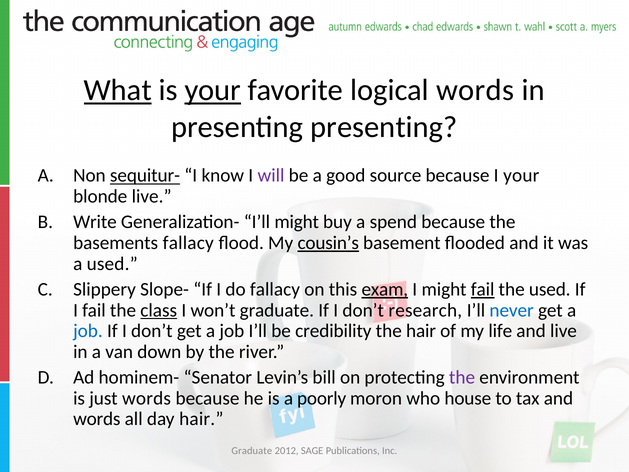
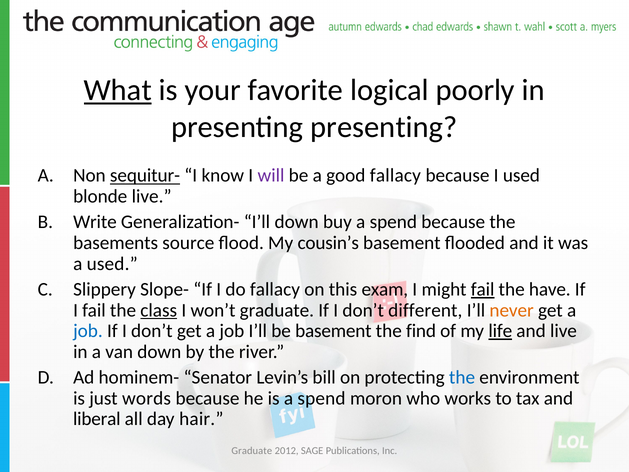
your underline: present -> none (213, 90)
logical words: words -> poorly (475, 90)
good source: source -> fallacy (395, 175)
I your: your -> used (521, 175)
I’ll might: might -> down (297, 222)
basements fallacy: fallacy -> source (188, 243)
cousin’s underline: present -> none (328, 243)
exam underline: present -> none (385, 289)
the used: used -> have (550, 289)
research: research -> different (425, 310)
never colour: blue -> orange (512, 310)
be credibility: credibility -> basement (333, 331)
the hair: hair -> find (421, 331)
life underline: none -> present (500, 331)
the colour: purple -> blue (462, 377)
is a poorly: poorly -> spend (321, 398)
house: house -> works (468, 398)
words: words -> liberal (97, 419)
